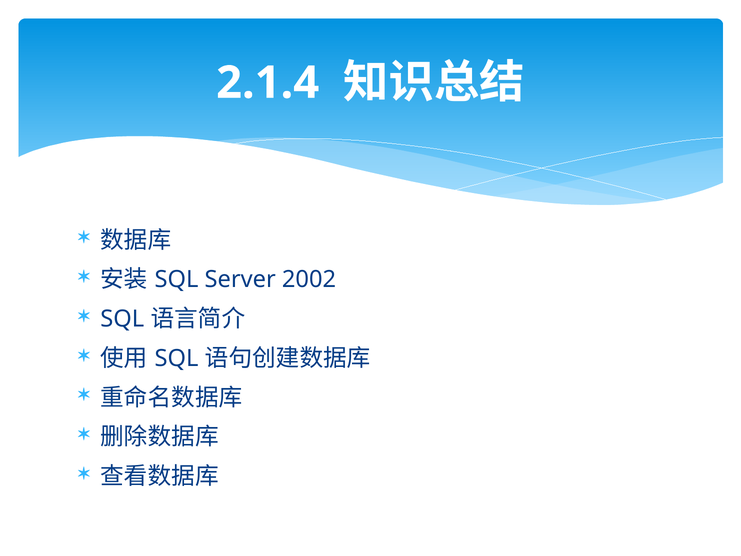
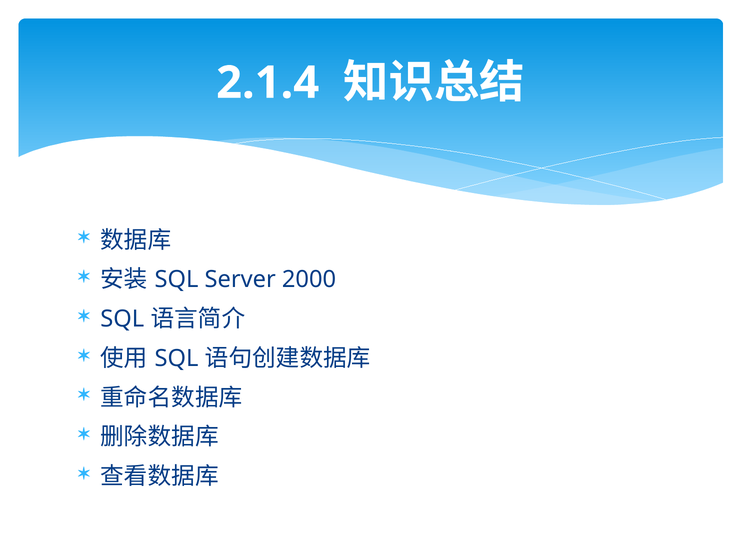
2002: 2002 -> 2000 (309, 280)
